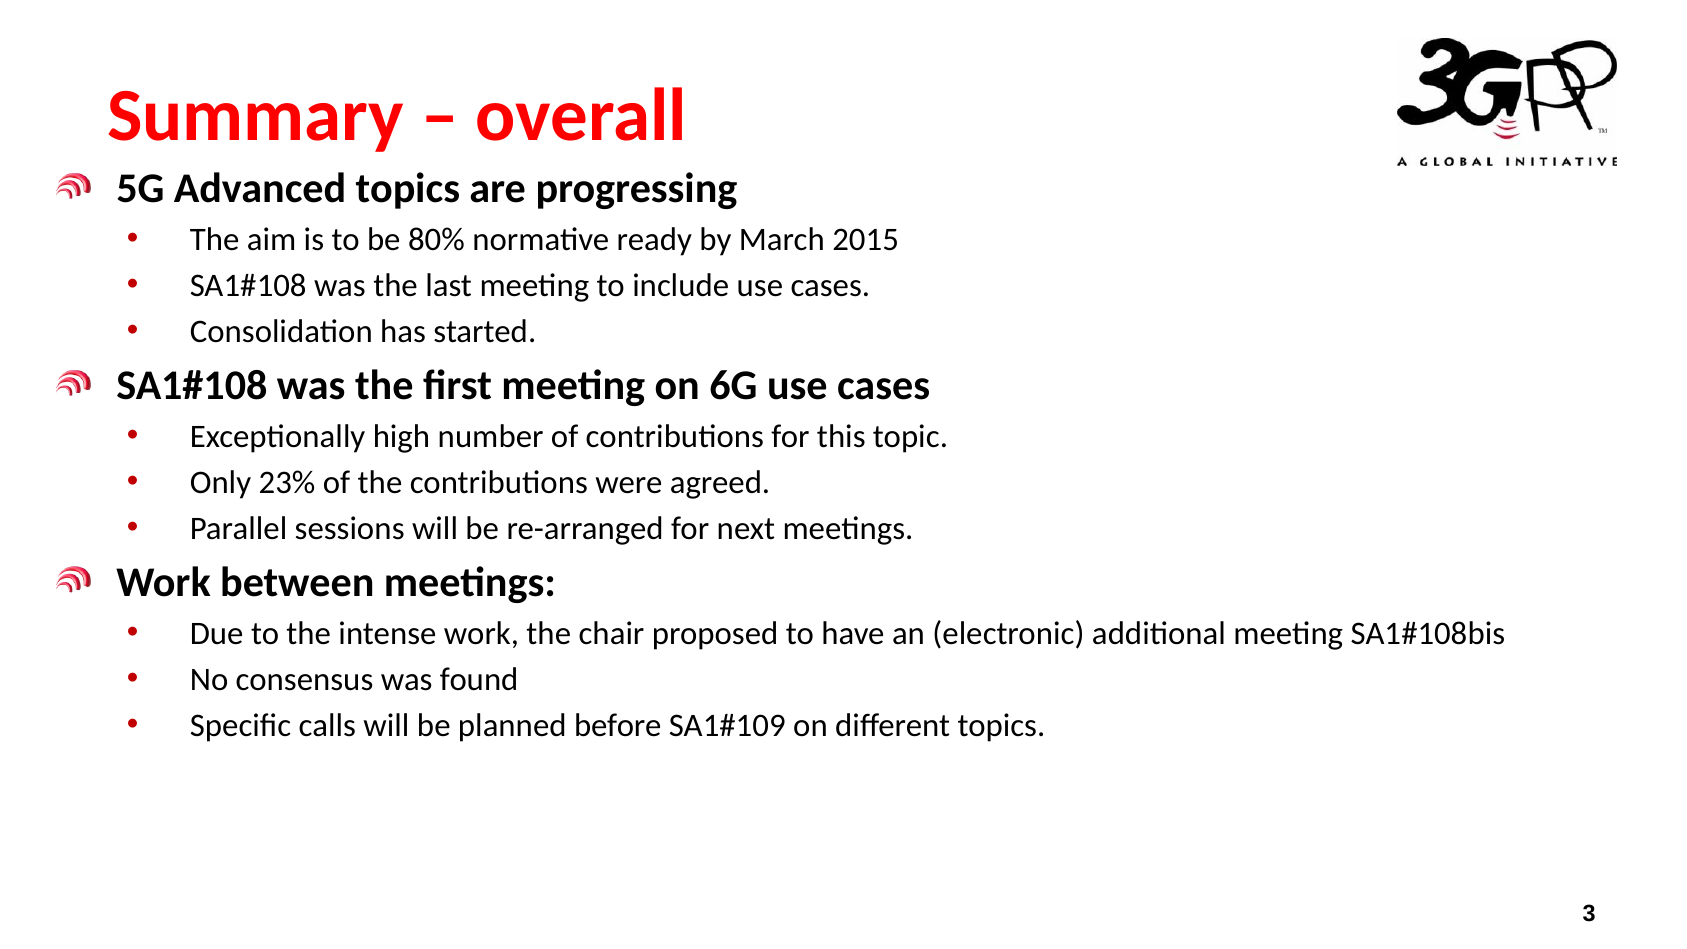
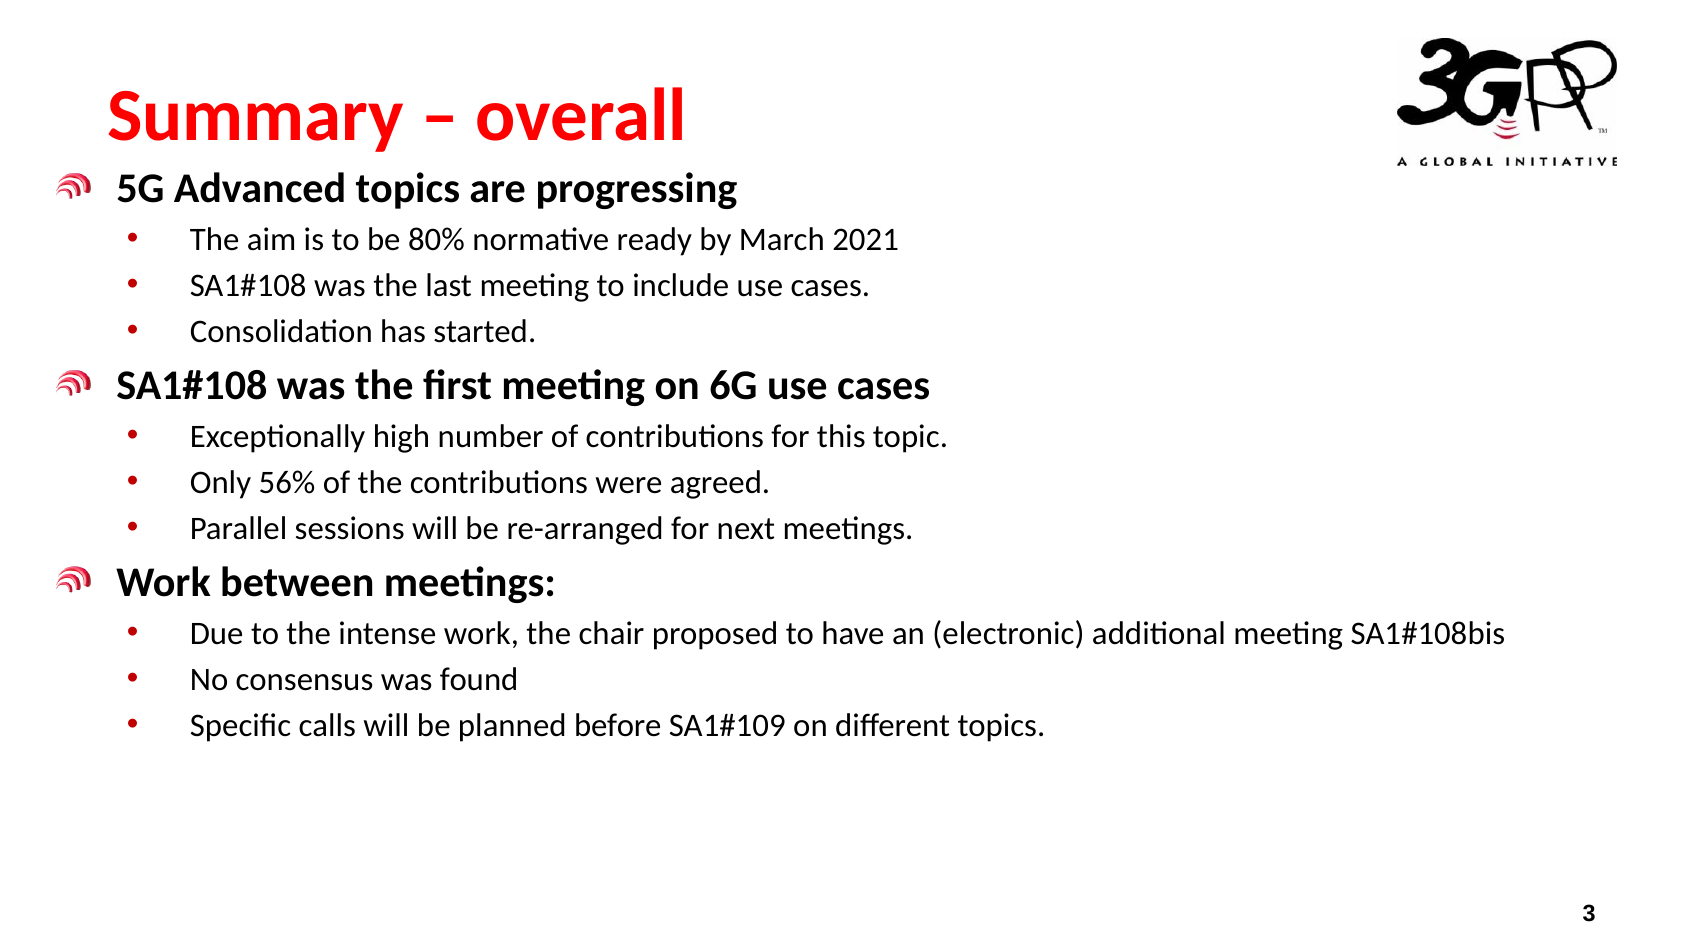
2015: 2015 -> 2021 (866, 240)
23%: 23% -> 56% (287, 483)
